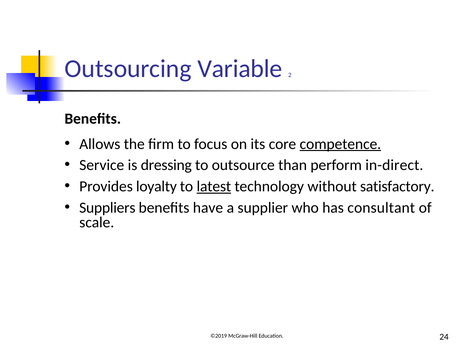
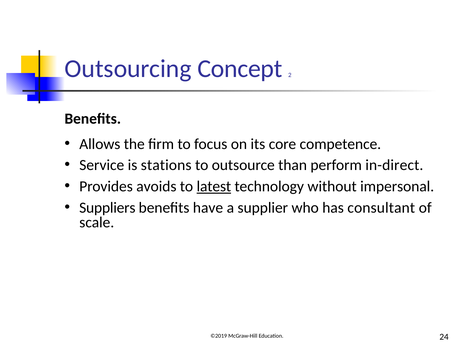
Variable: Variable -> Concept (240, 69)
competence underline: present -> none (340, 144)
dressing: dressing -> stations (166, 165)
loyalty: loyalty -> avoids (156, 187)
satisfactory: satisfactory -> impersonal (397, 187)
